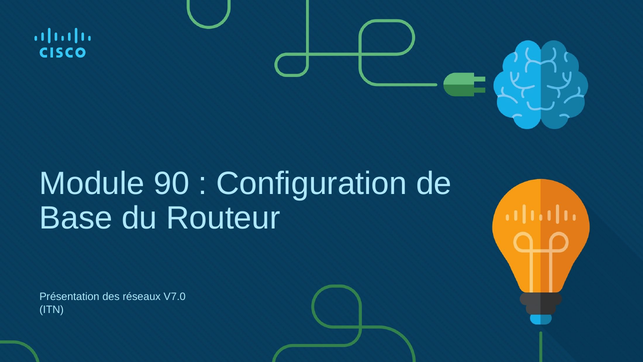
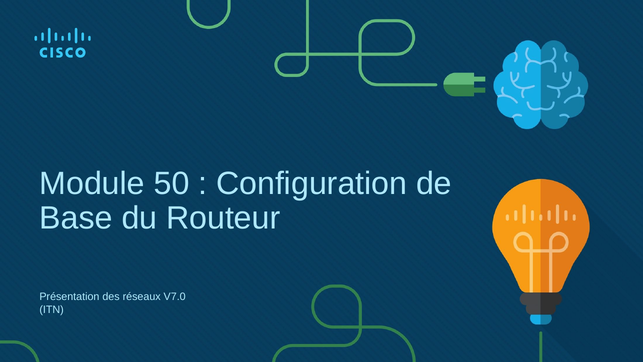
90: 90 -> 50 (172, 183)
